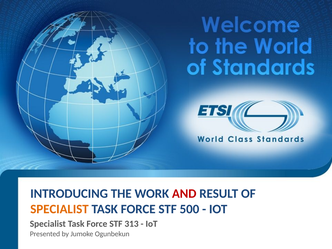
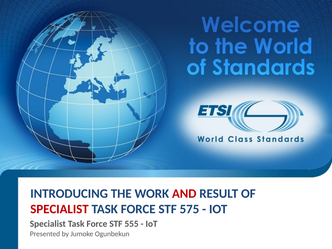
SPECIALIST colour: orange -> red (59, 209)
500: 500 -> 575 (189, 209)
313: 313 -> 555 (132, 224)
